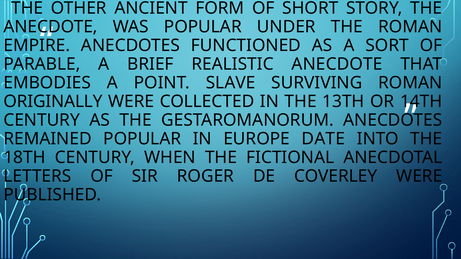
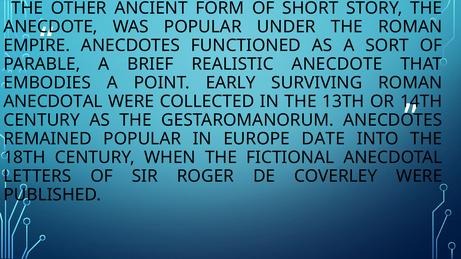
SLAVE: SLAVE -> EARLY (231, 83)
ORIGINALLY: ORIGINALLY -> ANECDOTAL (53, 102)
